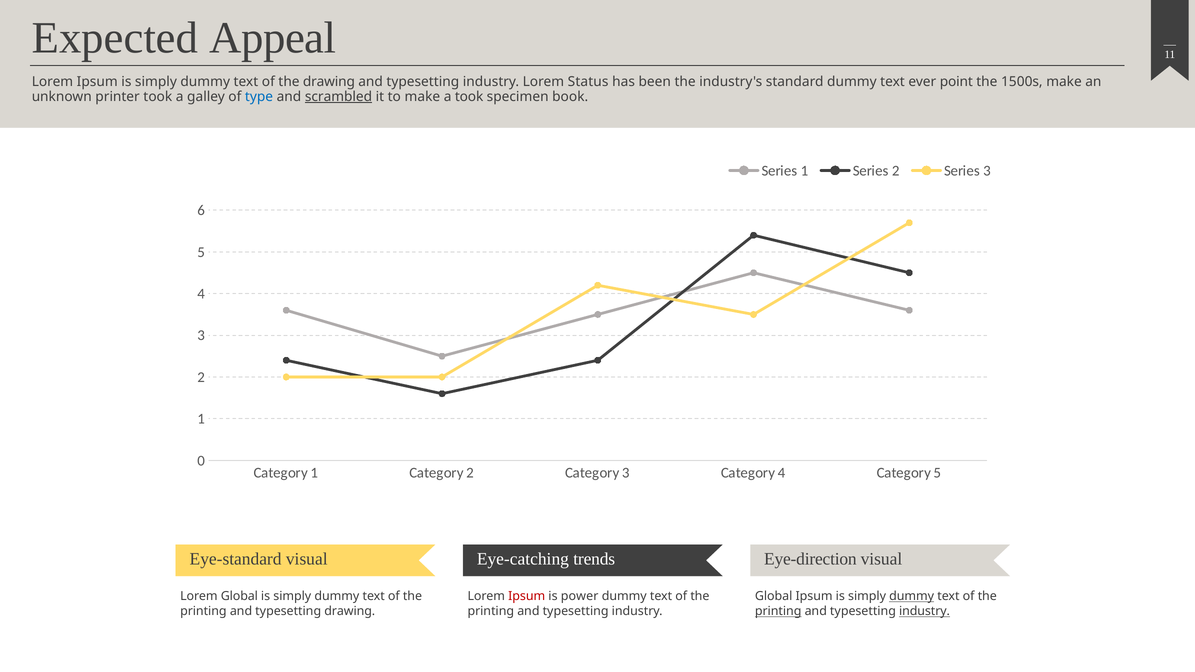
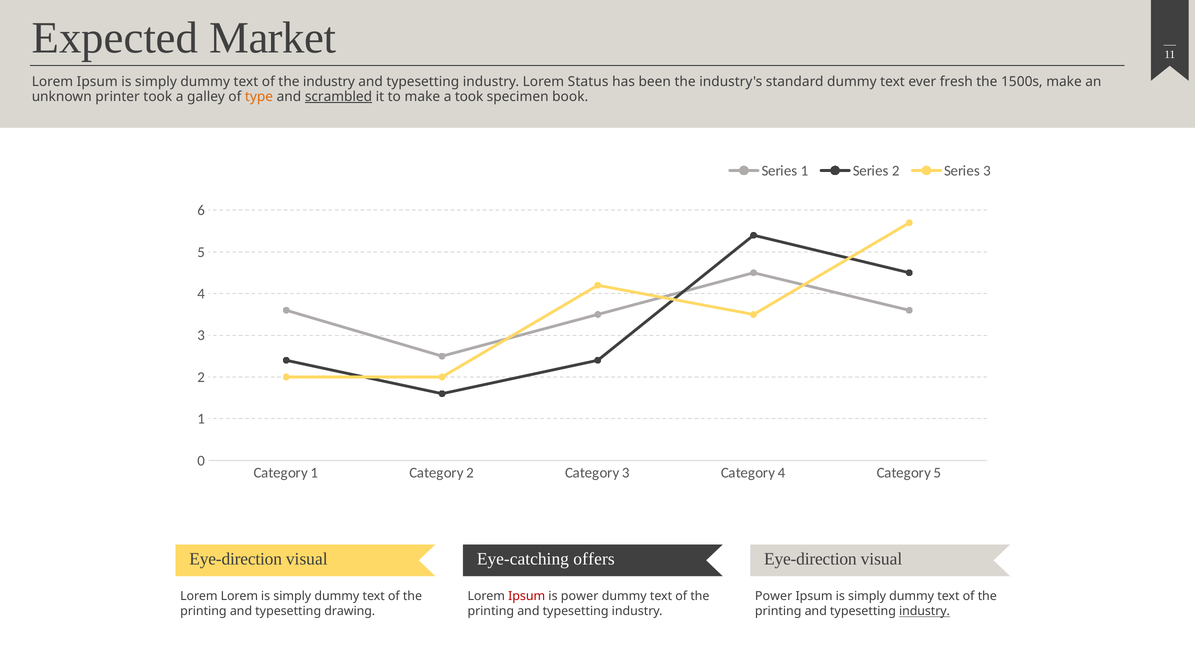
Appeal: Appeal -> Market (273, 38)
the drawing: drawing -> industry (329, 82)
point: point -> fresh (956, 82)
type colour: blue -> orange (259, 97)
Eye-standard: Eye-standard -> Eye-direction (236, 559)
trends: trends -> offers (594, 559)
Lorem Global: Global -> Lorem (239, 597)
Global: Global -> Power (774, 597)
dummy underline: present -> none (912, 597)
printing underline: present -> none (778, 611)
